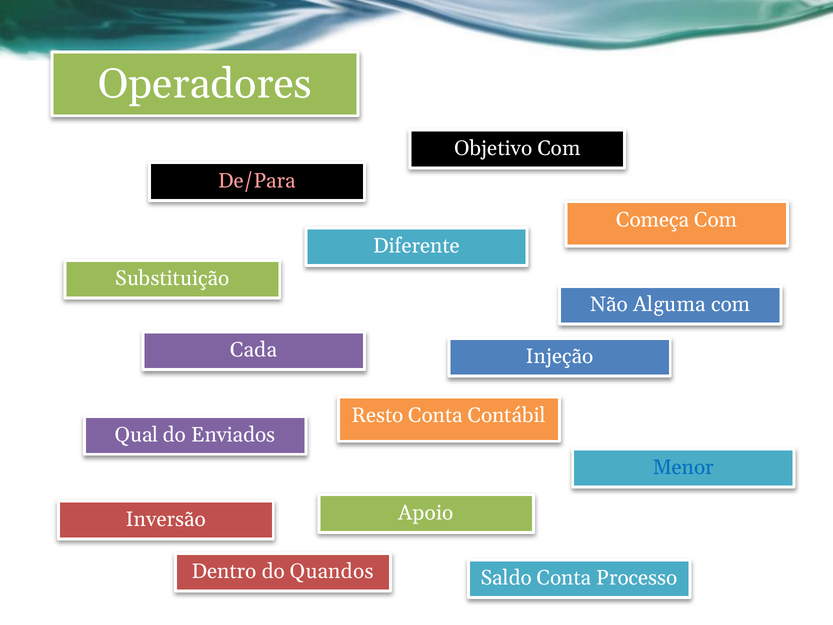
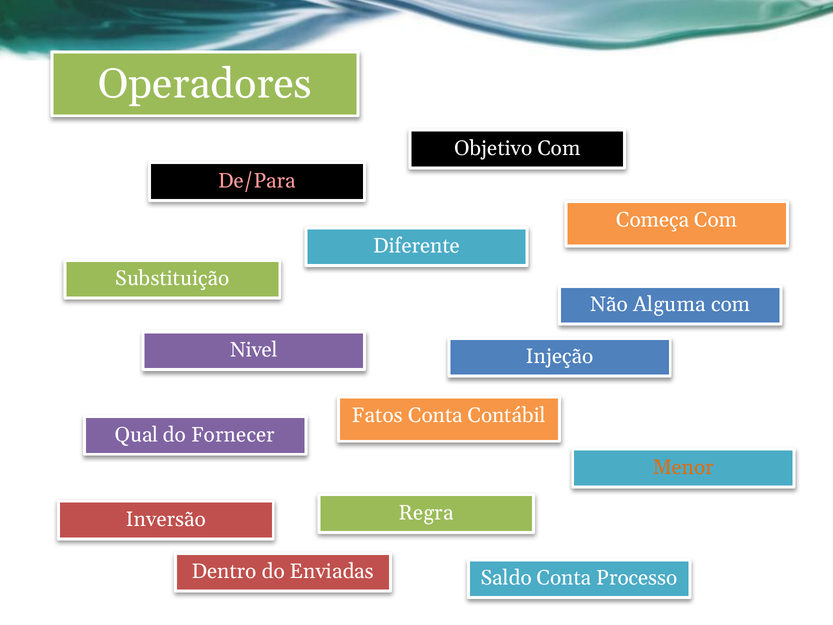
Cada: Cada -> Nivel (254, 350)
Resto: Resto -> Fatos (377, 415)
Enviados: Enviados -> Fornecer (233, 435)
Menor colour: blue -> orange (683, 467)
Apoio: Apoio -> Regra (426, 513)
Quandos: Quandos -> Enviadas (332, 571)
